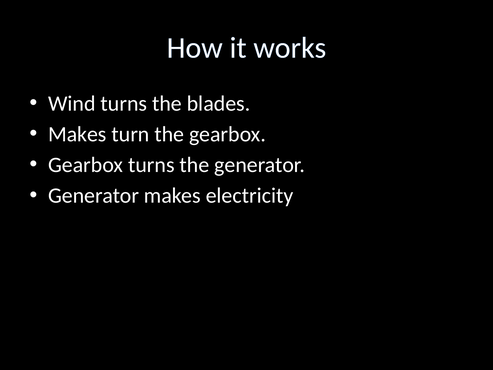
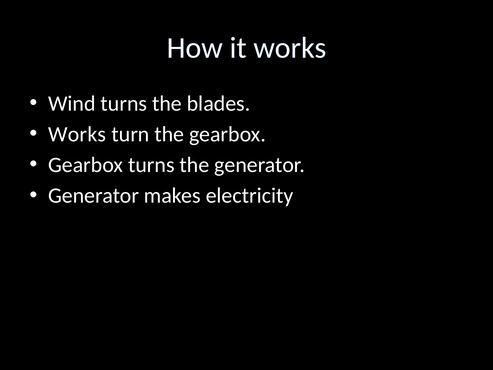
Makes: Makes -> Works (77, 134)
